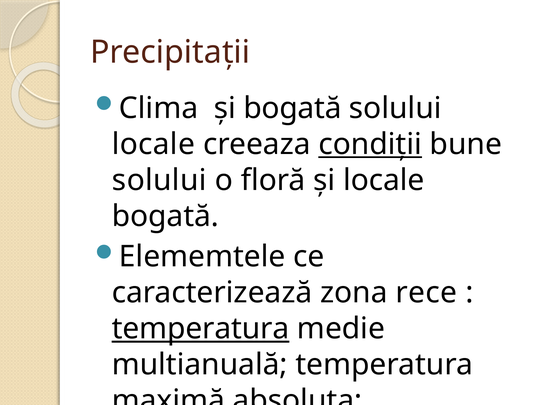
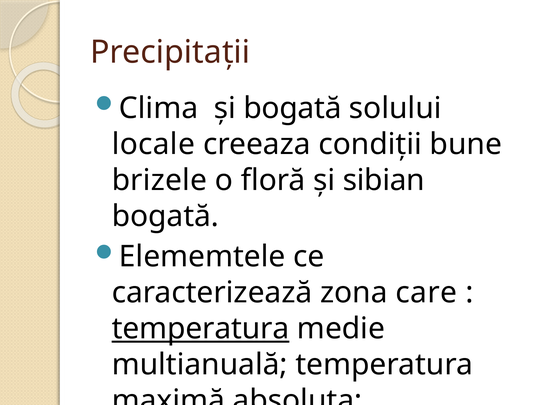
condiții underline: present -> none (370, 144)
solului: solului -> brizele (159, 180)
și locale: locale -> sibian (384, 180)
rece: rece -> care (426, 293)
